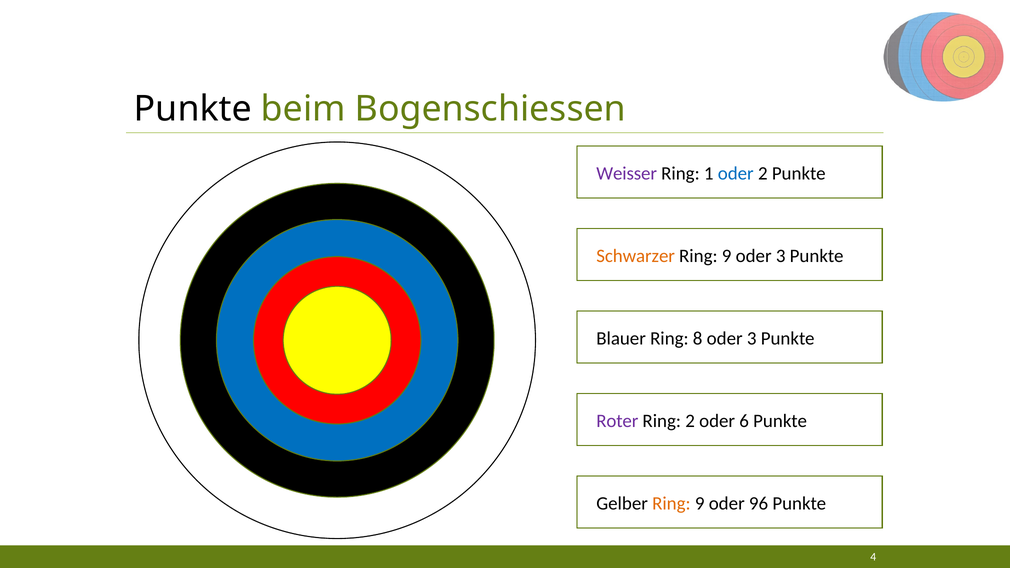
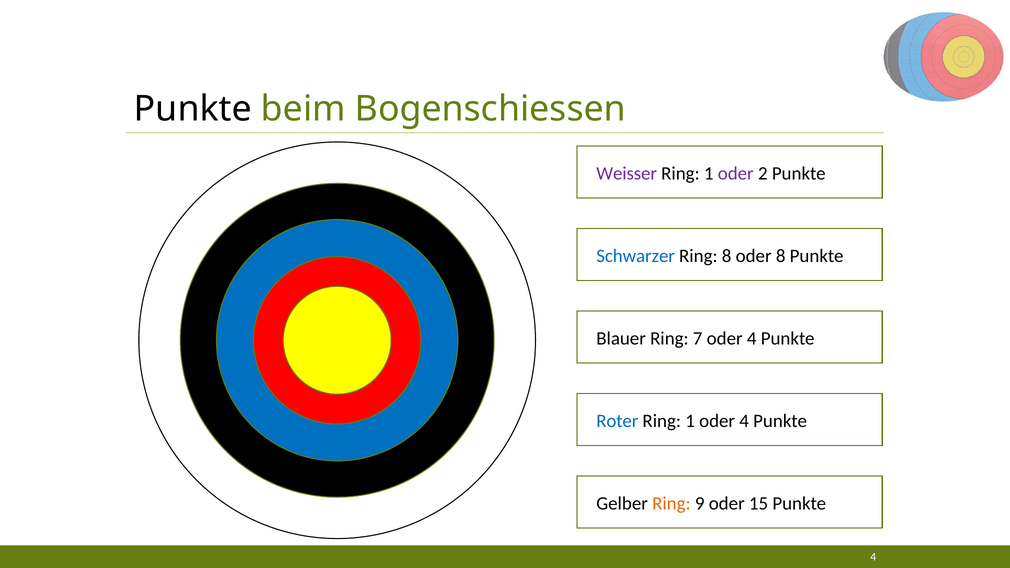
oder colour: blue -> purple (736, 173)
Schwarzer colour: orange -> blue (636, 256)
9: 9 -> 8 (727, 256)
3: 3 -> 8 (781, 256)
8: 8 -> 7 (698, 338)
3: 3 -> 4 (752, 338)
Roter colour: purple -> blue (617, 421)
2: 2 -> 1 (690, 421)
6: 6 -> 4 (744, 421)
96: 96 -> 15 (759, 504)
